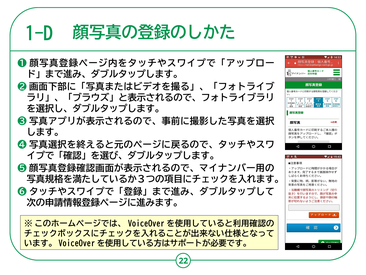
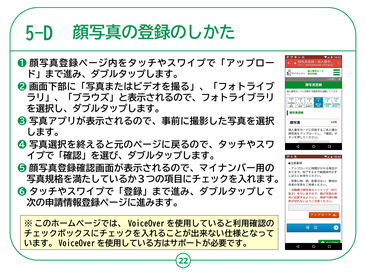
1-D: 1-D -> 5-D (39, 34)
